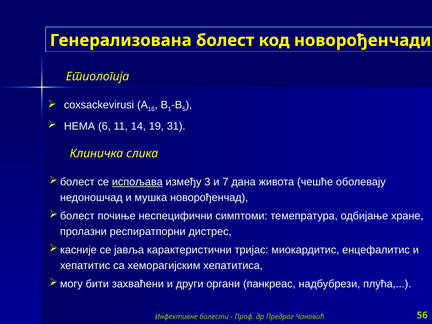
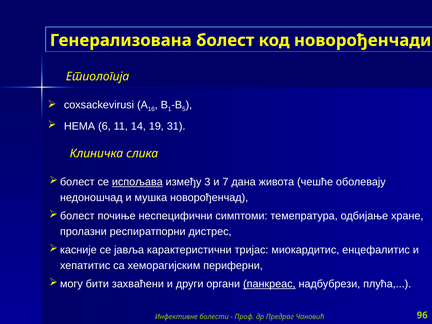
хепатитиса: хепатитиса -> периферни (233, 266)
панкреас underline: none -> present (269, 284)
56: 56 -> 96 (422, 315)
